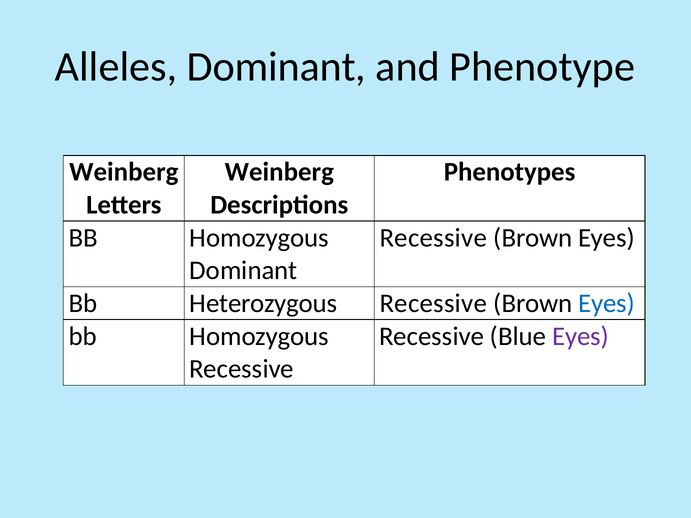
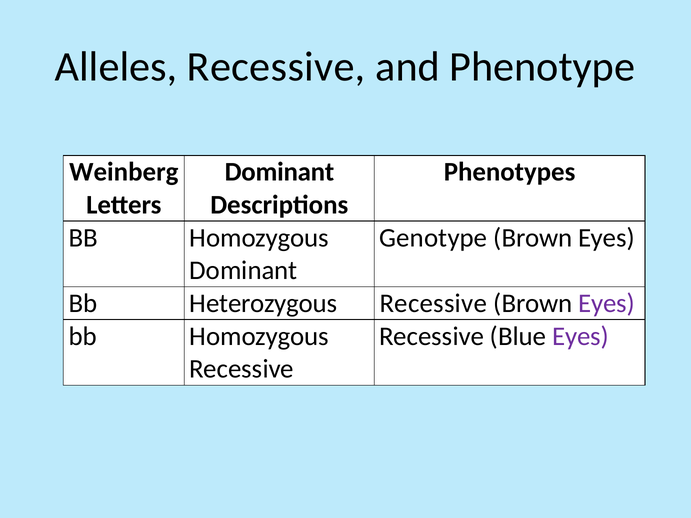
Alleles Dominant: Dominant -> Recessive (276, 67)
Weinberg: Weinberg -> Dominant (279, 172)
Recessive: Recessive -> Genotype (433, 238)
Eyes colour: blue -> purple (607, 304)
